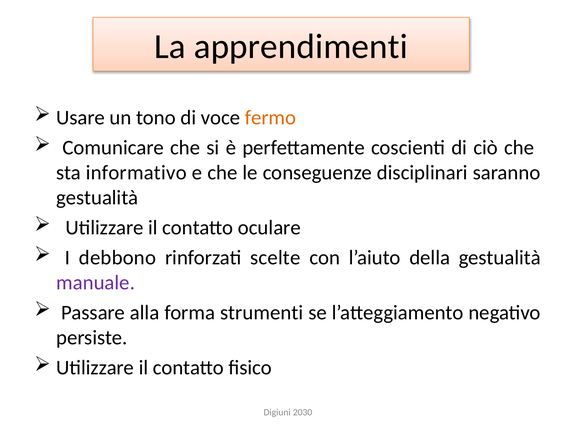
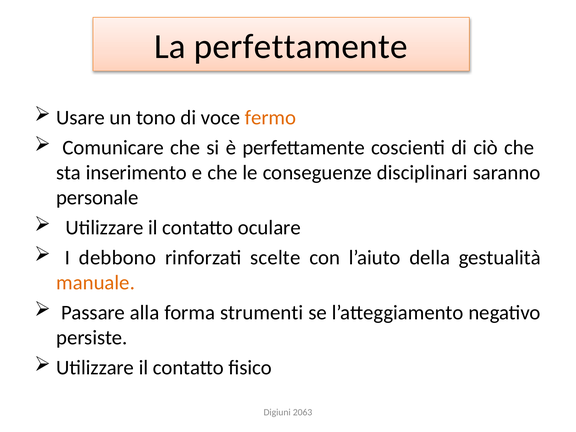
La apprendimenti: apprendimenti -> perfettamente (301, 47)
informativo: informativo -> inserimento (136, 173)
gestualità: gestualità -> personale (97, 198)
manuale colour: purple -> orange (96, 283)
2030: 2030 -> 2063 (303, 412)
